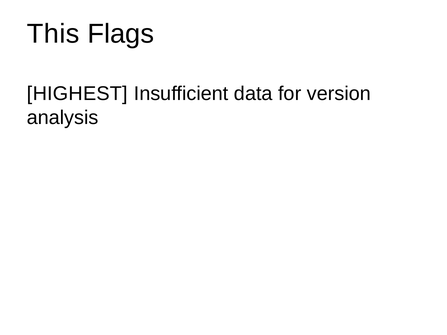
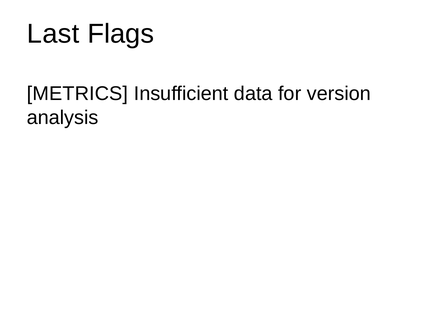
This: This -> Last (53, 34)
HIGHEST: HIGHEST -> METRICS (77, 94)
